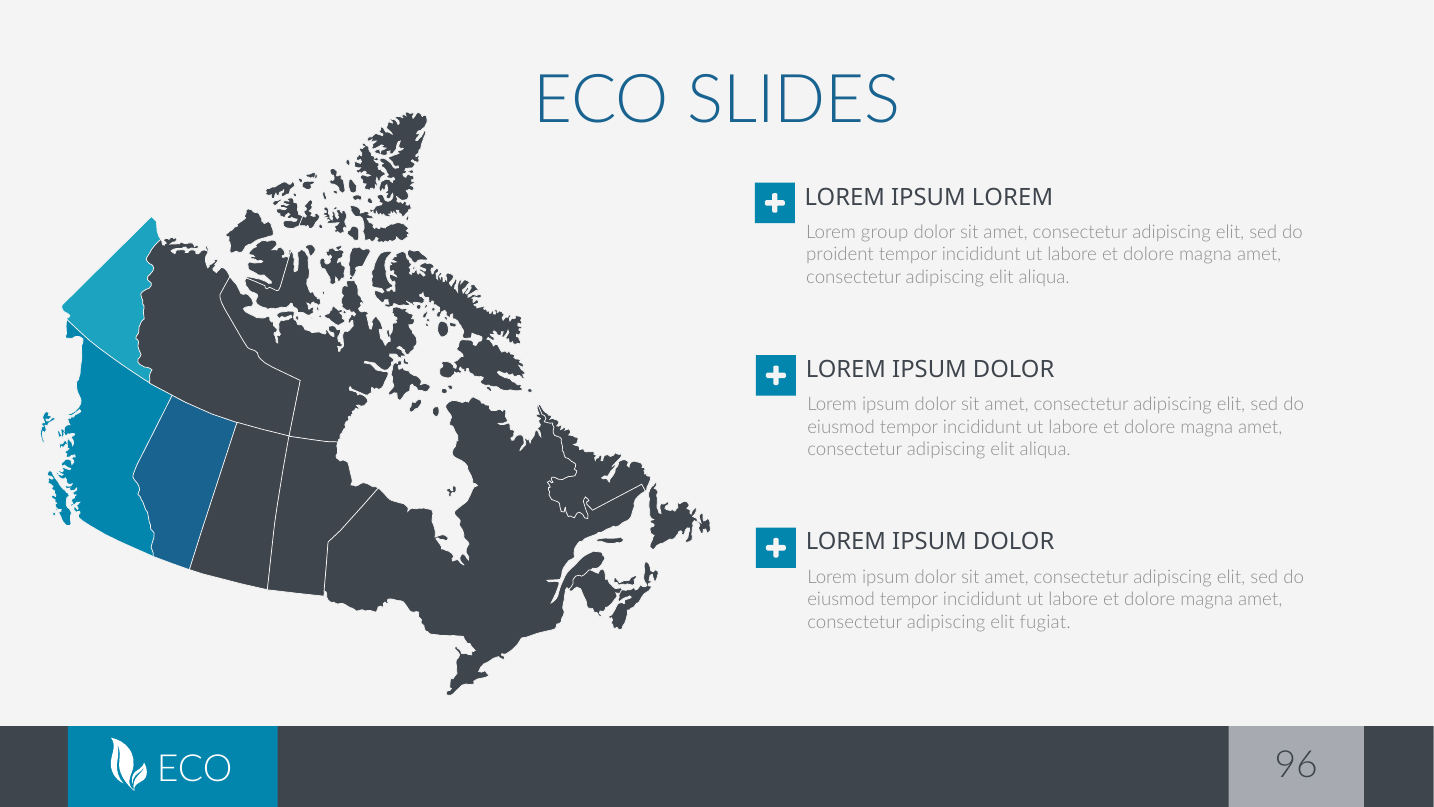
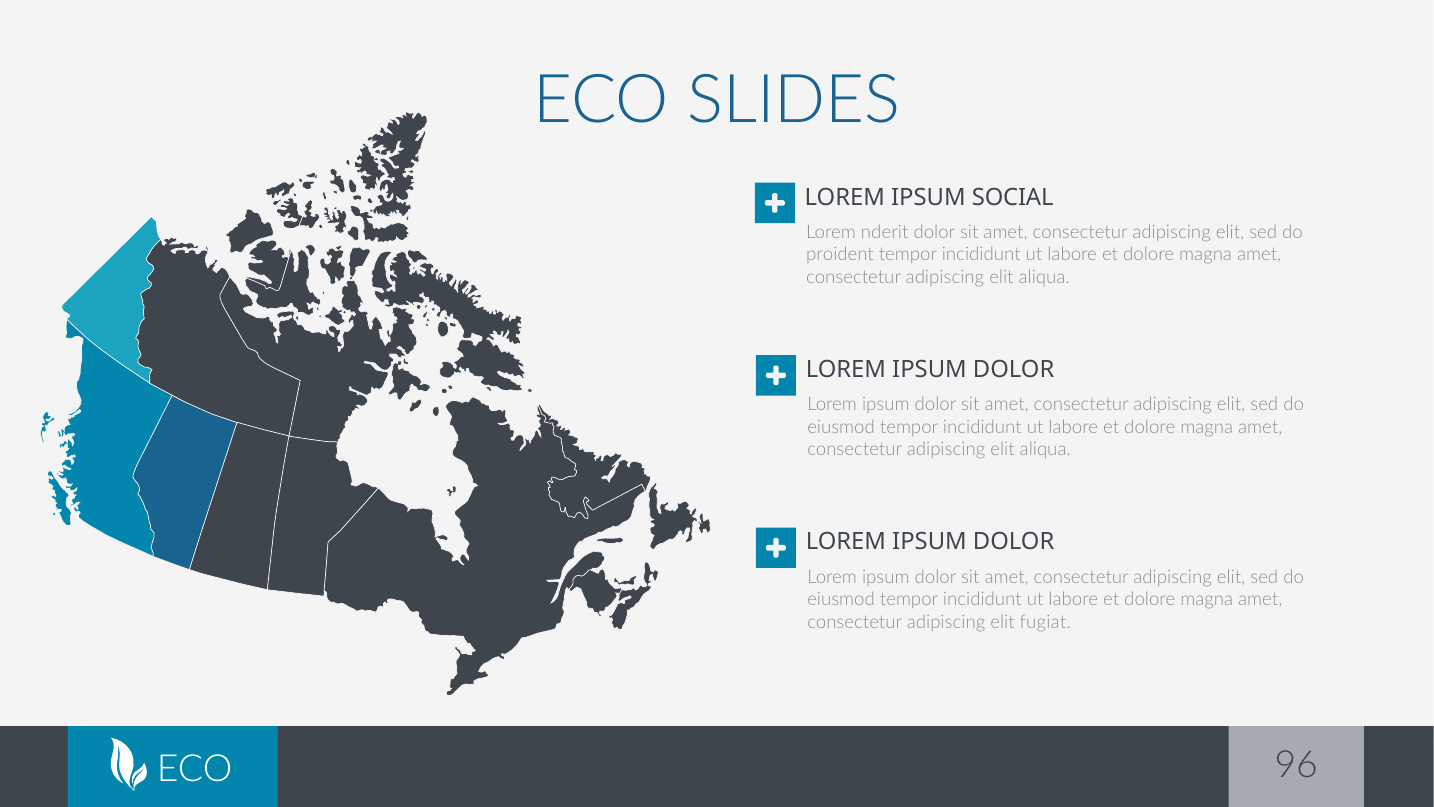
IPSUM LOREM: LOREM -> SOCIAL (1013, 197)
group: group -> nderit (885, 232)
